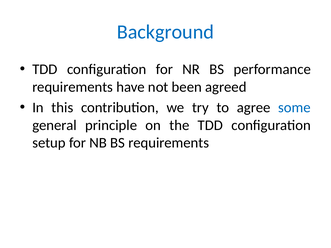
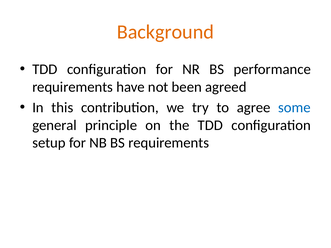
Background colour: blue -> orange (165, 32)
